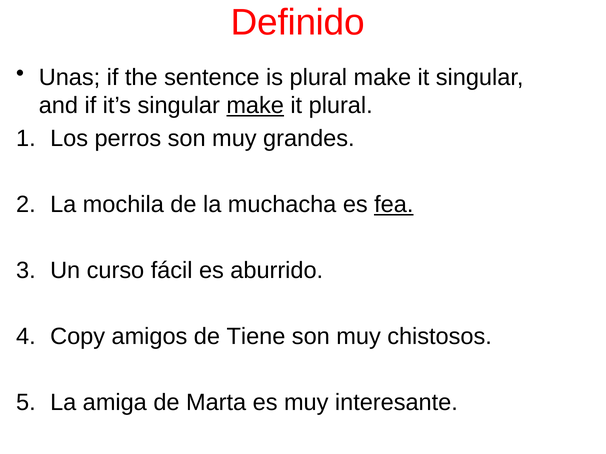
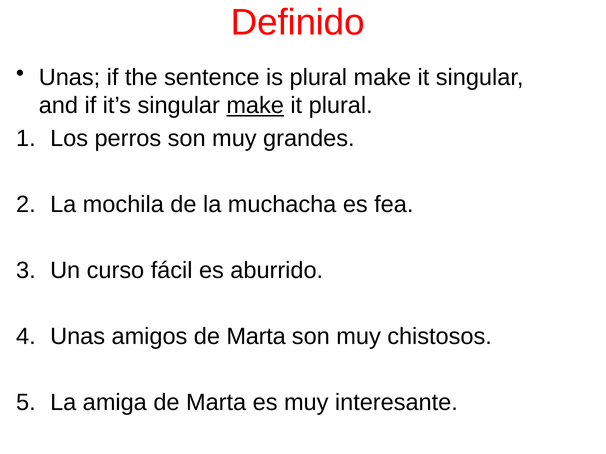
fea underline: present -> none (394, 205)
Copy: Copy -> Unas (78, 337)
amigos de Tiene: Tiene -> Marta (256, 337)
